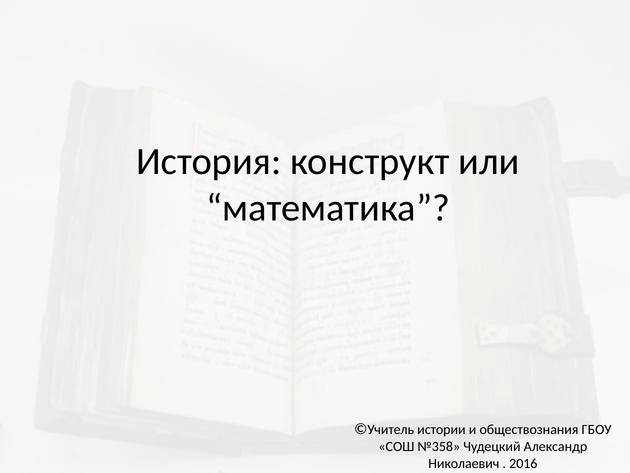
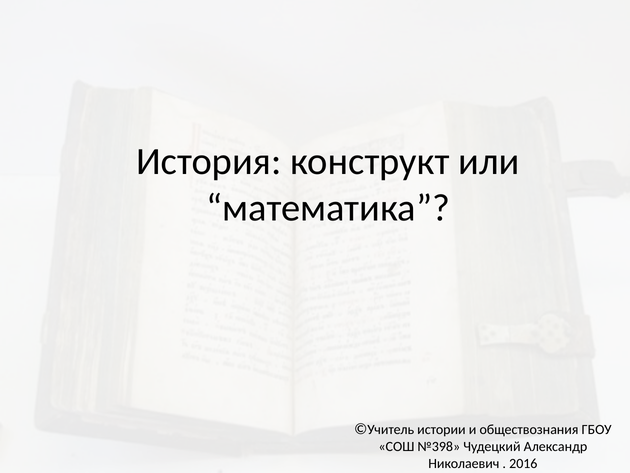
№358: №358 -> №398 (439, 446)
